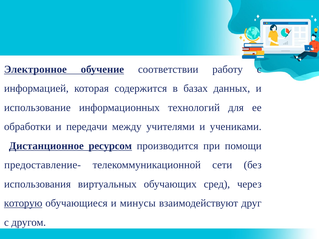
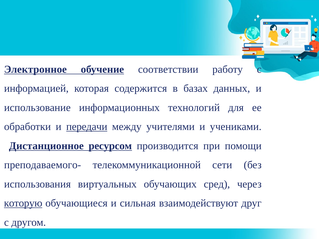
передачи underline: none -> present (87, 127)
предоставление-: предоставление- -> преподаваемого- (43, 165)
минусы: минусы -> сильная (138, 203)
